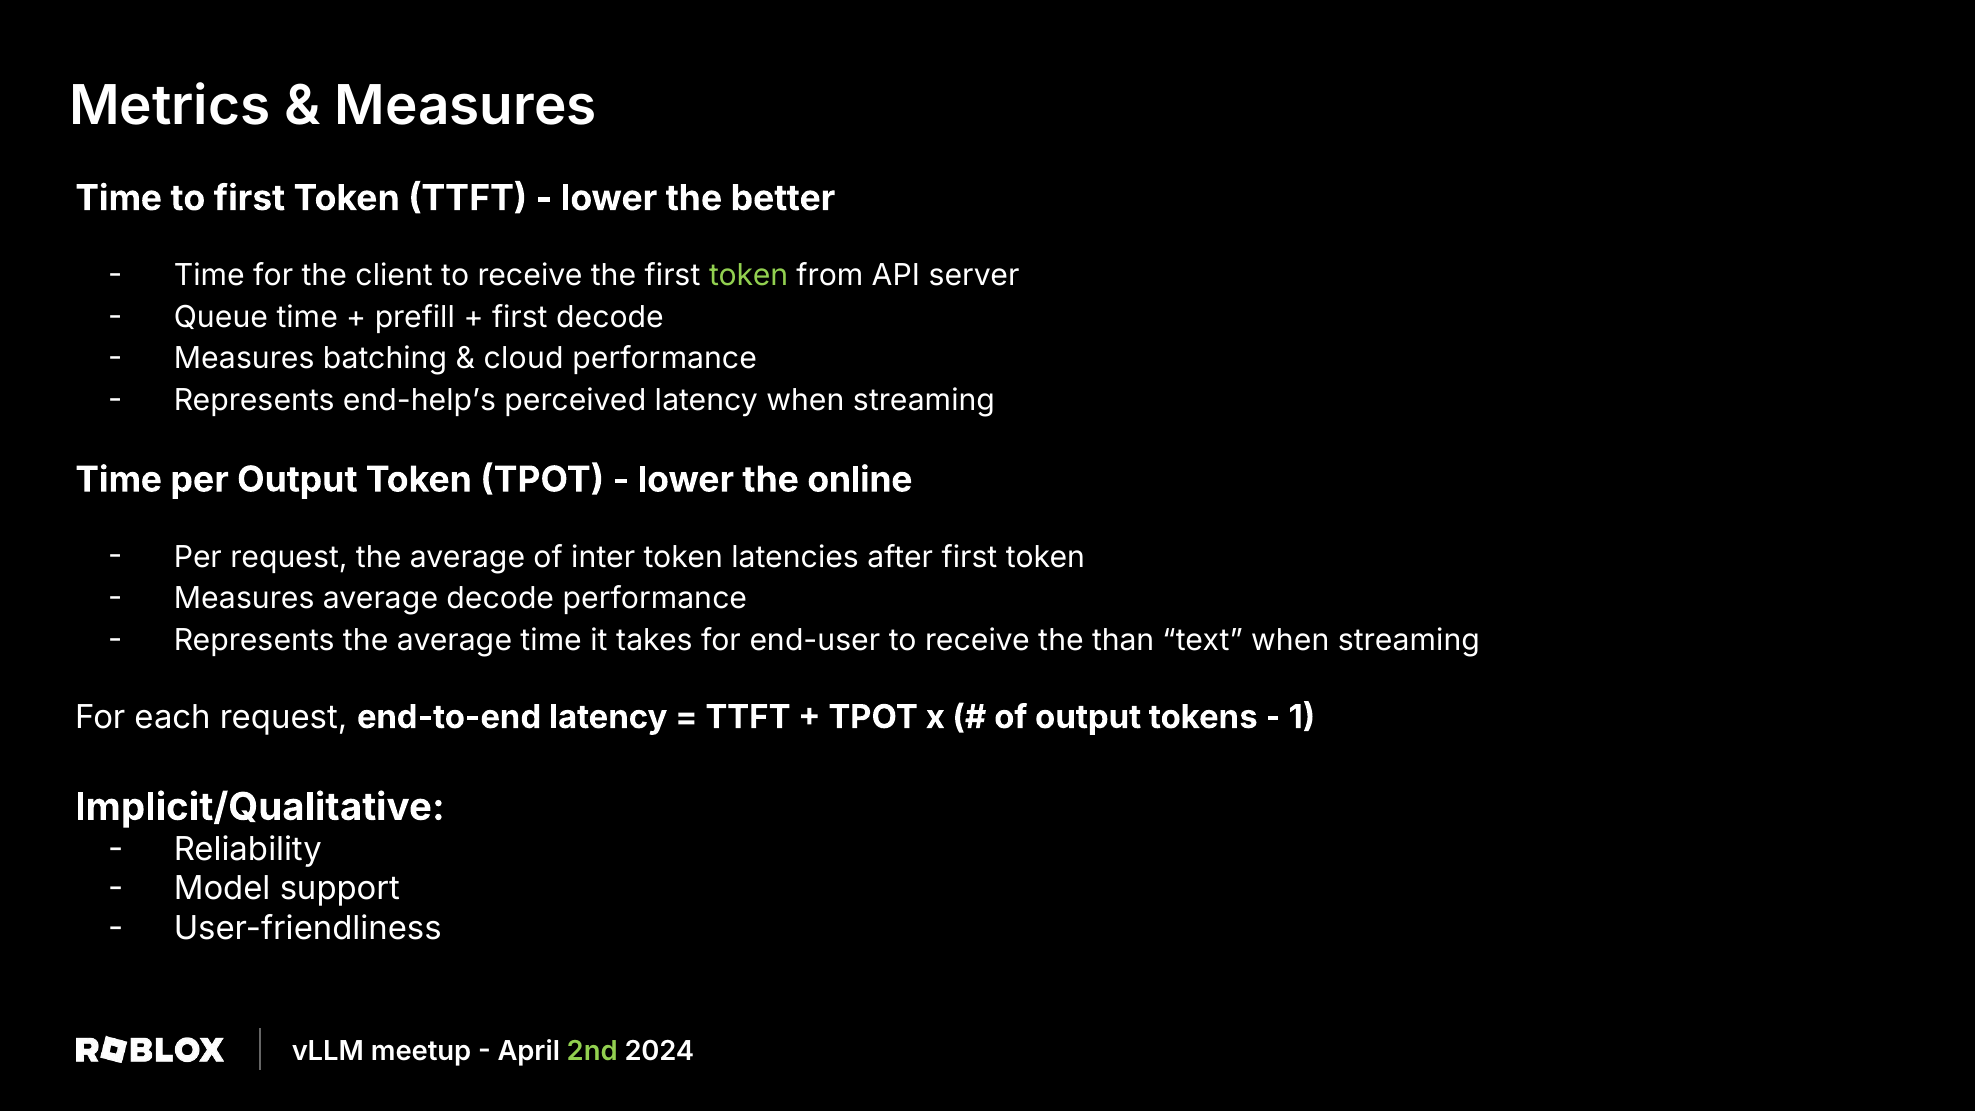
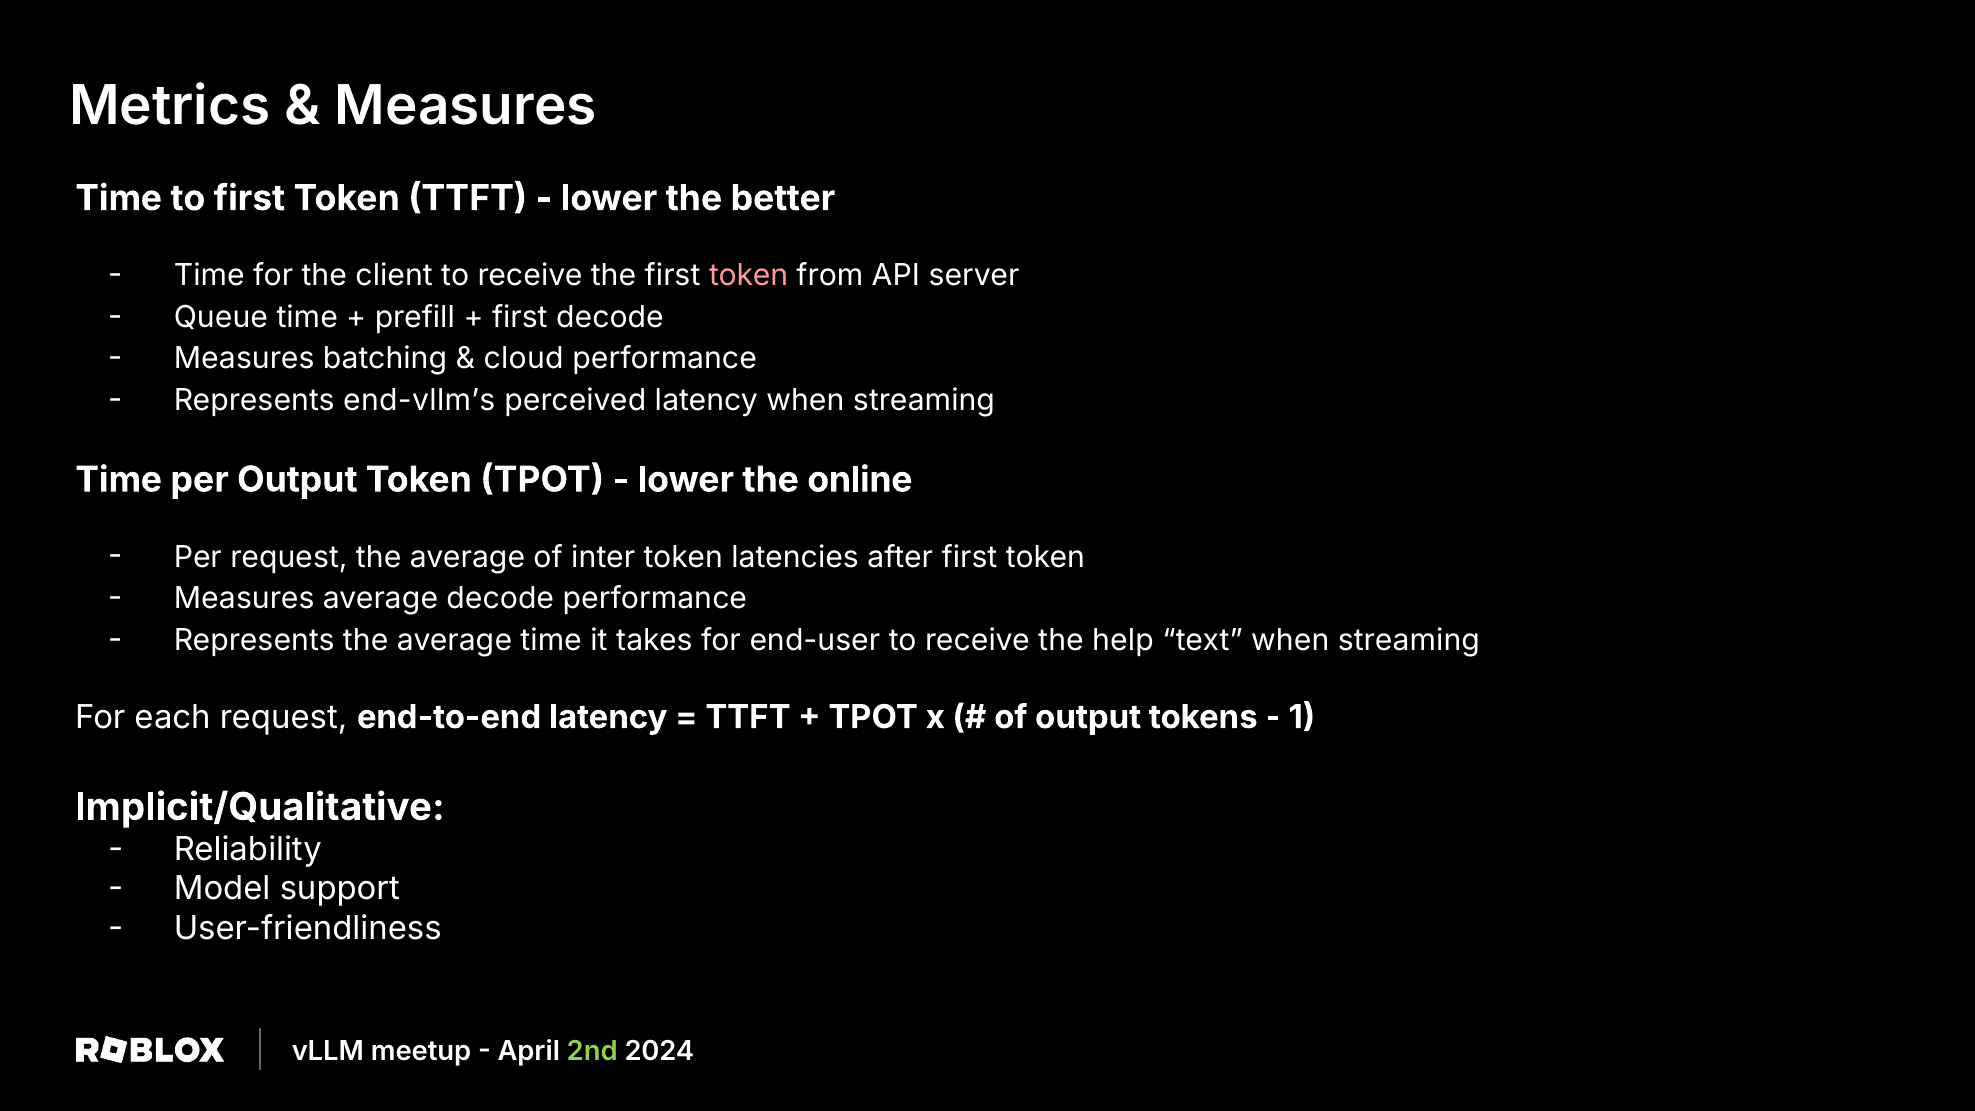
token colour: light green -> pink (749, 276)
end-help’s: end-help’s -> end-vllm’s (419, 401)
than: than -> help (1123, 640)
